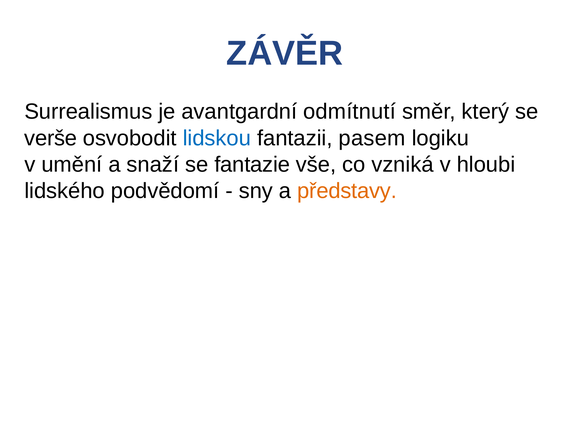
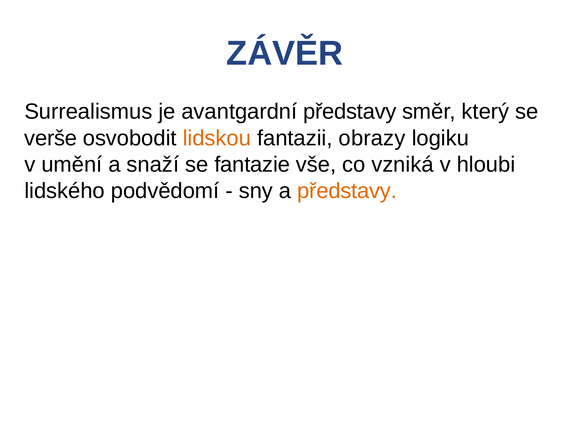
avantgardní odmítnutí: odmítnutí -> představy (350, 112)
lidskou colour: blue -> orange (217, 138)
pasem: pasem -> obrazy (372, 138)
